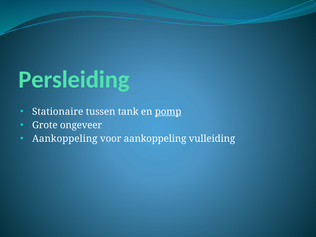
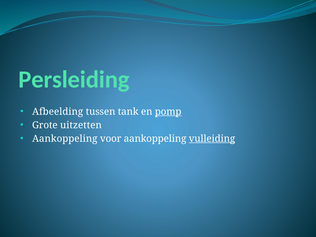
Stationaire: Stationaire -> Afbeelding (58, 112)
ongeveer: ongeveer -> uitzetten (81, 125)
vulleiding underline: none -> present (212, 139)
